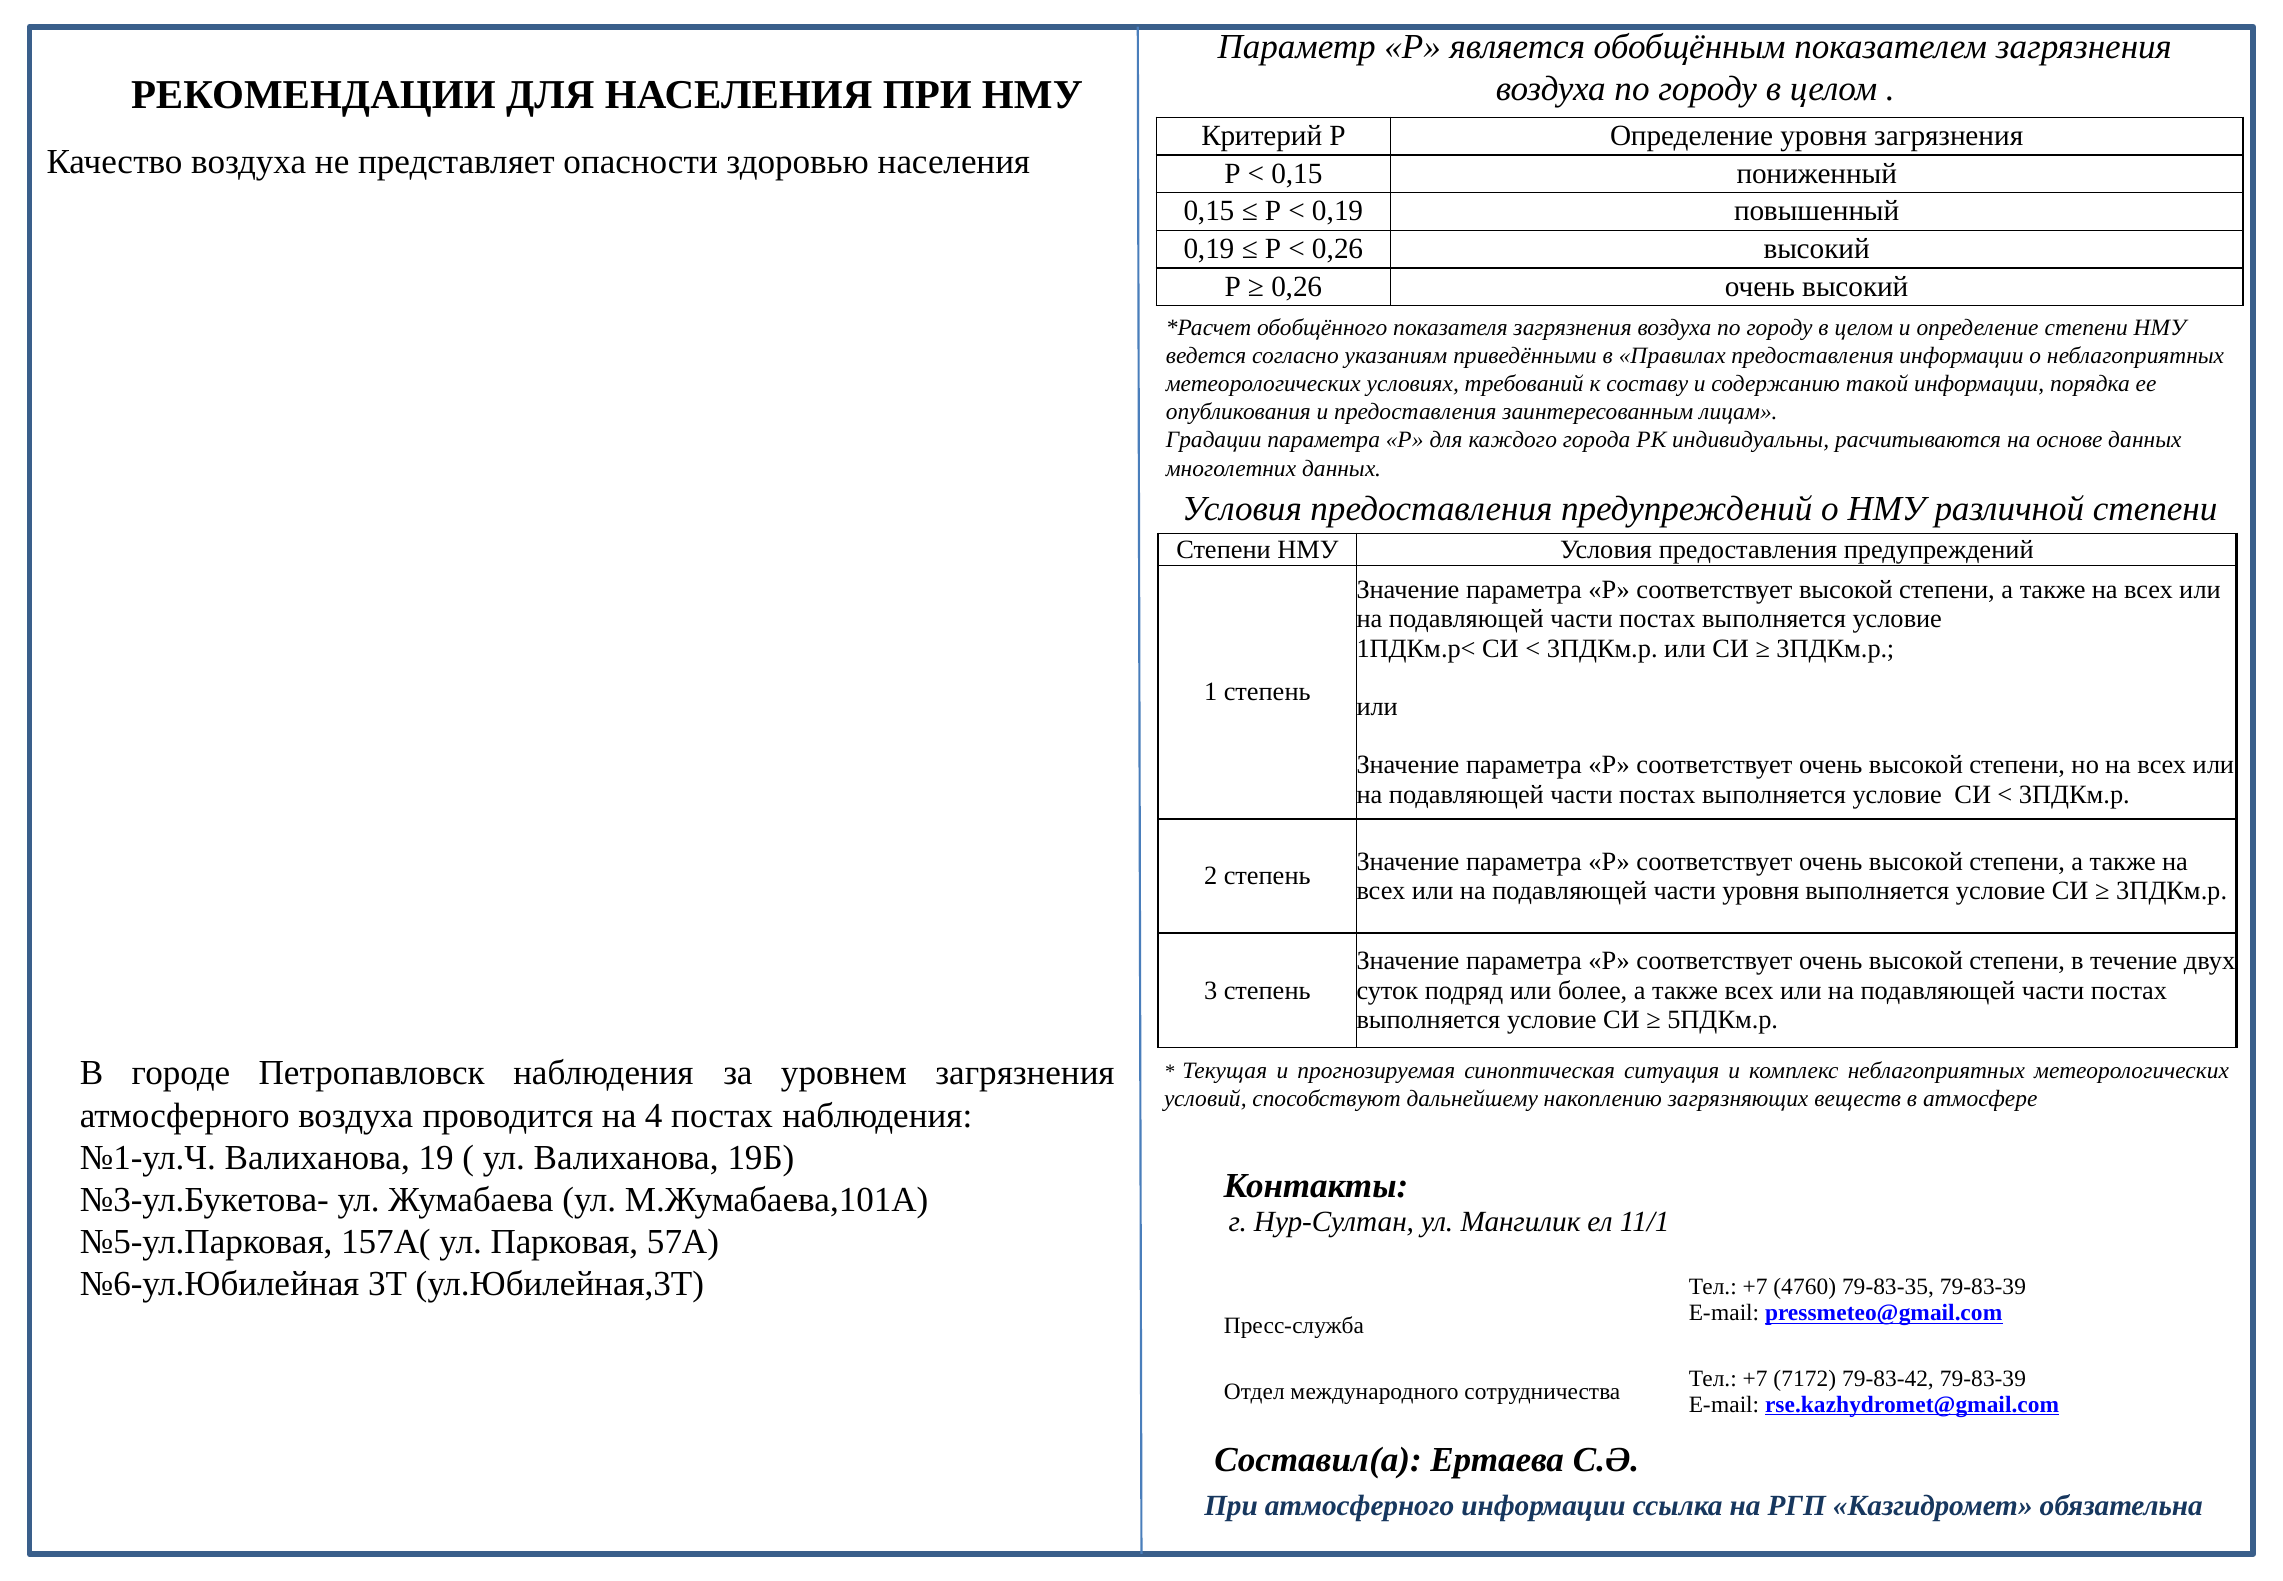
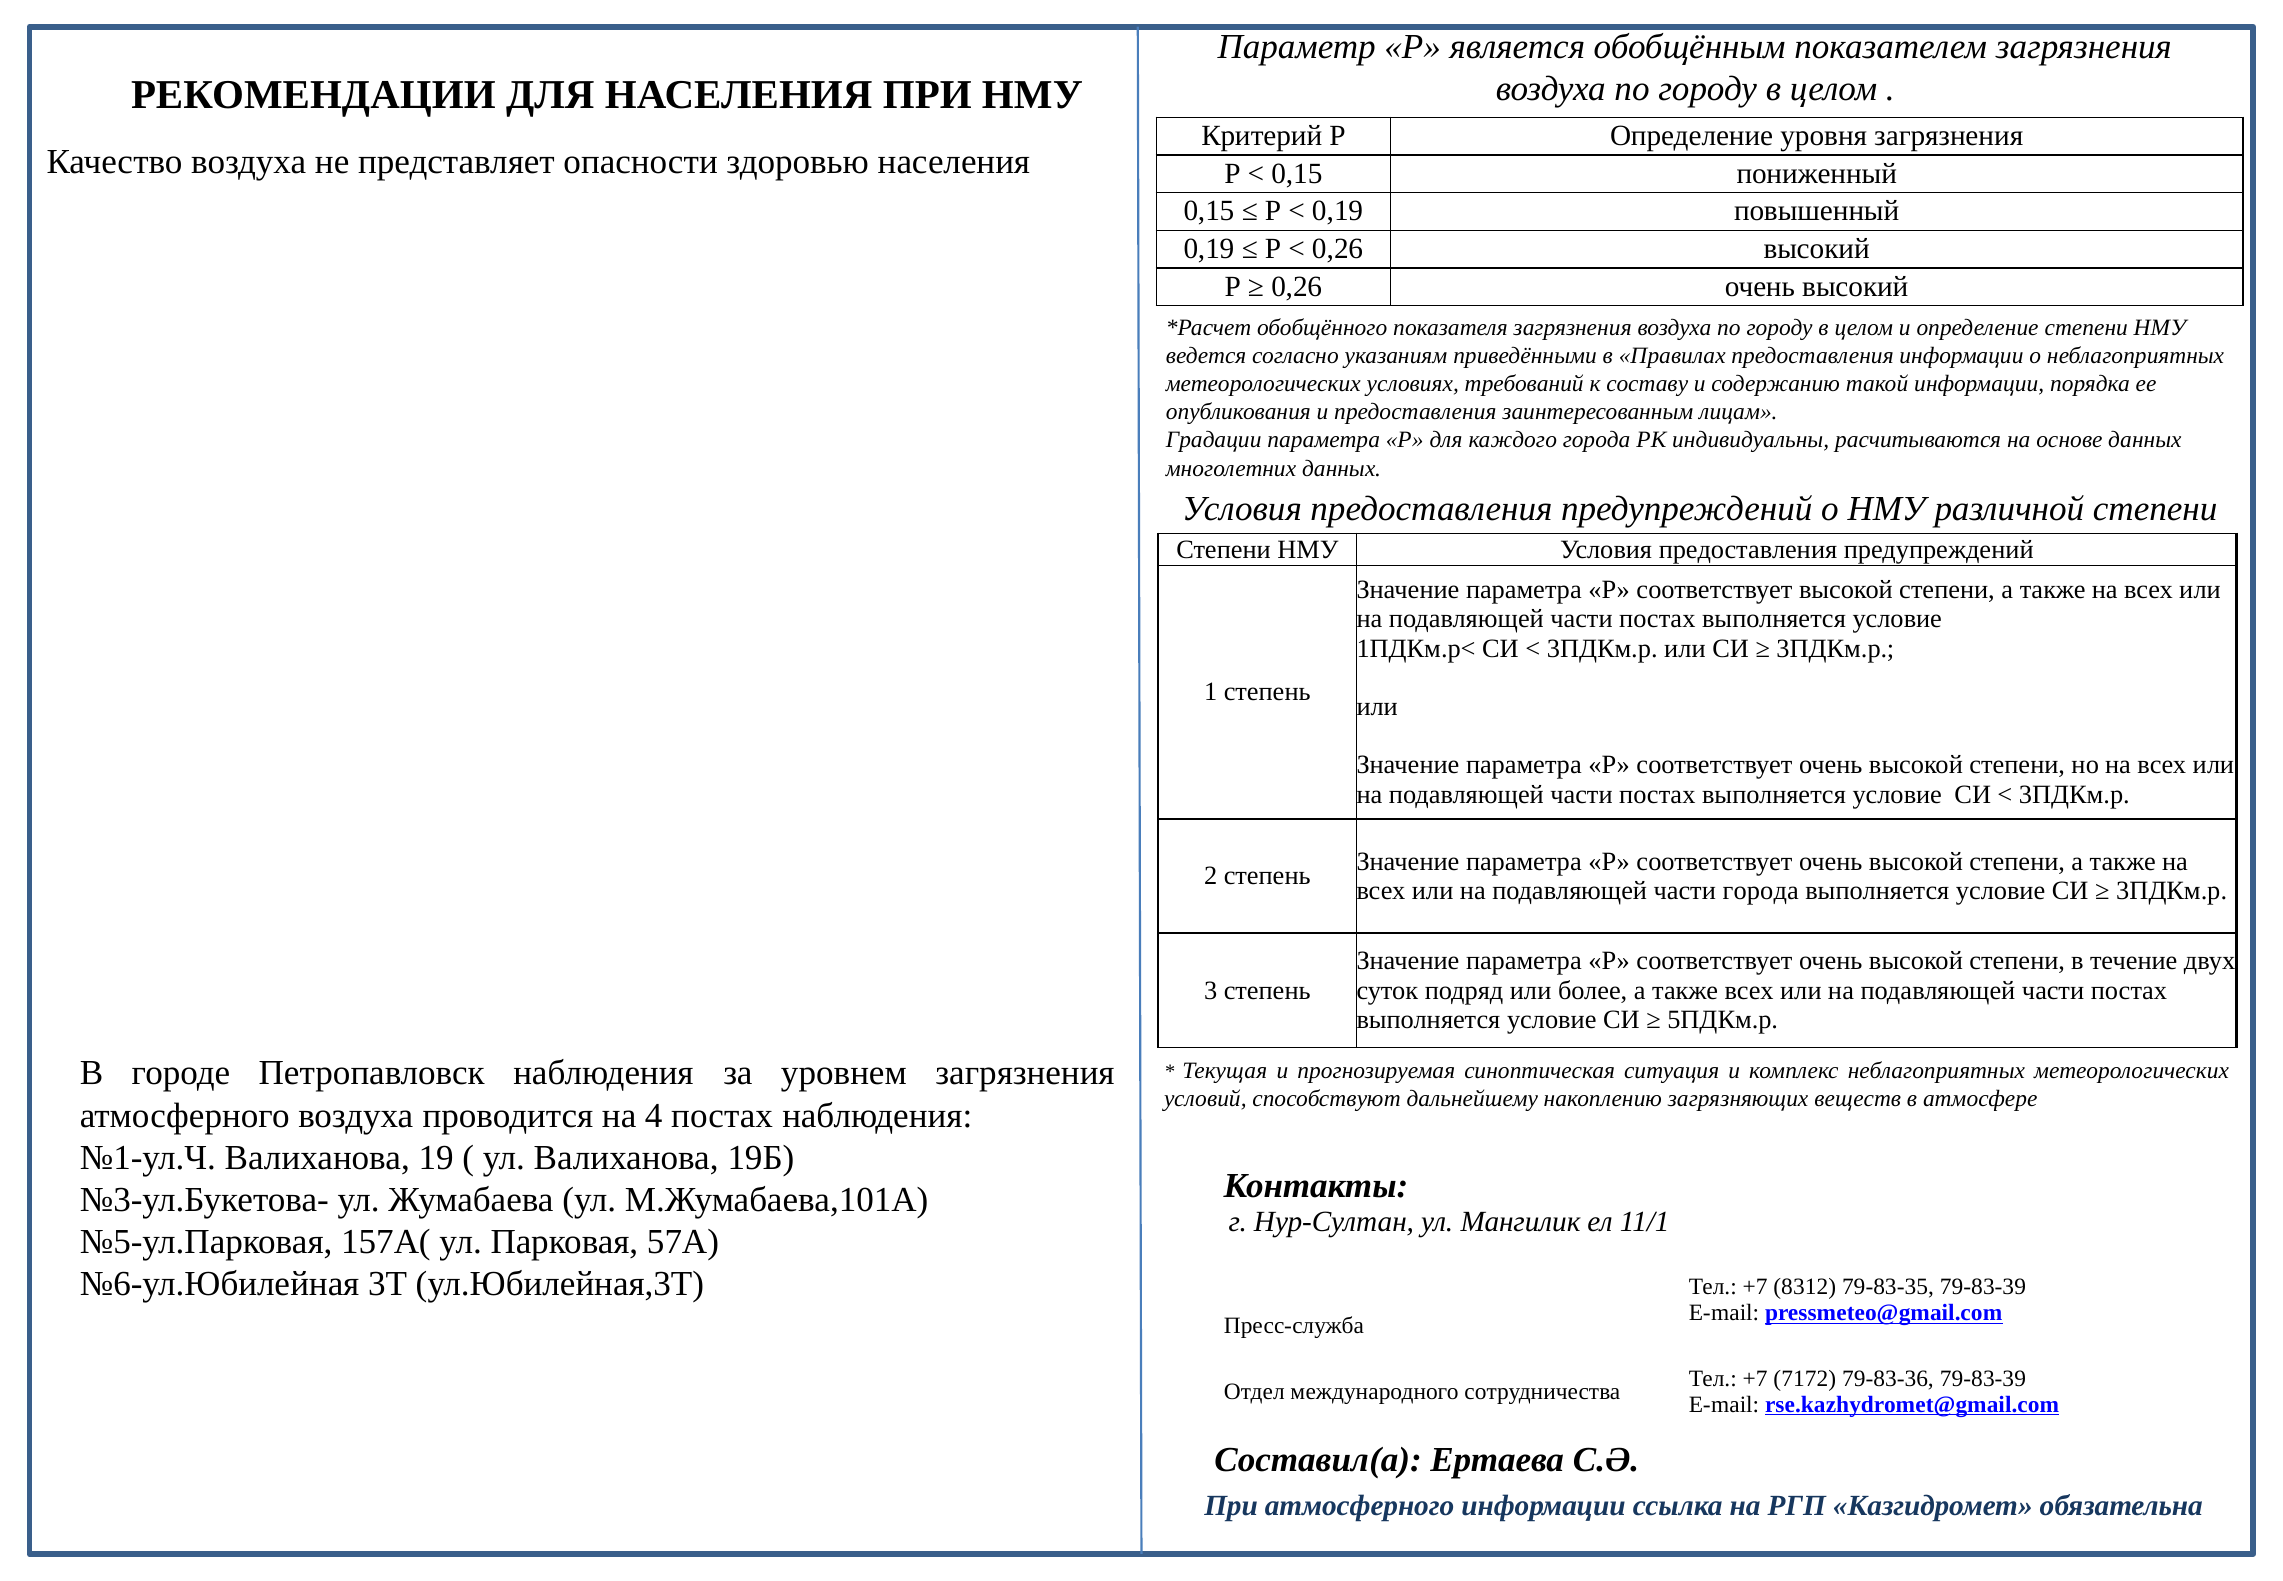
части уровня: уровня -> города (1761, 891)
4760: 4760 -> 8312 (1805, 1287)
79-83-42: 79-83-42 -> 79-83-36 (1888, 1378)
